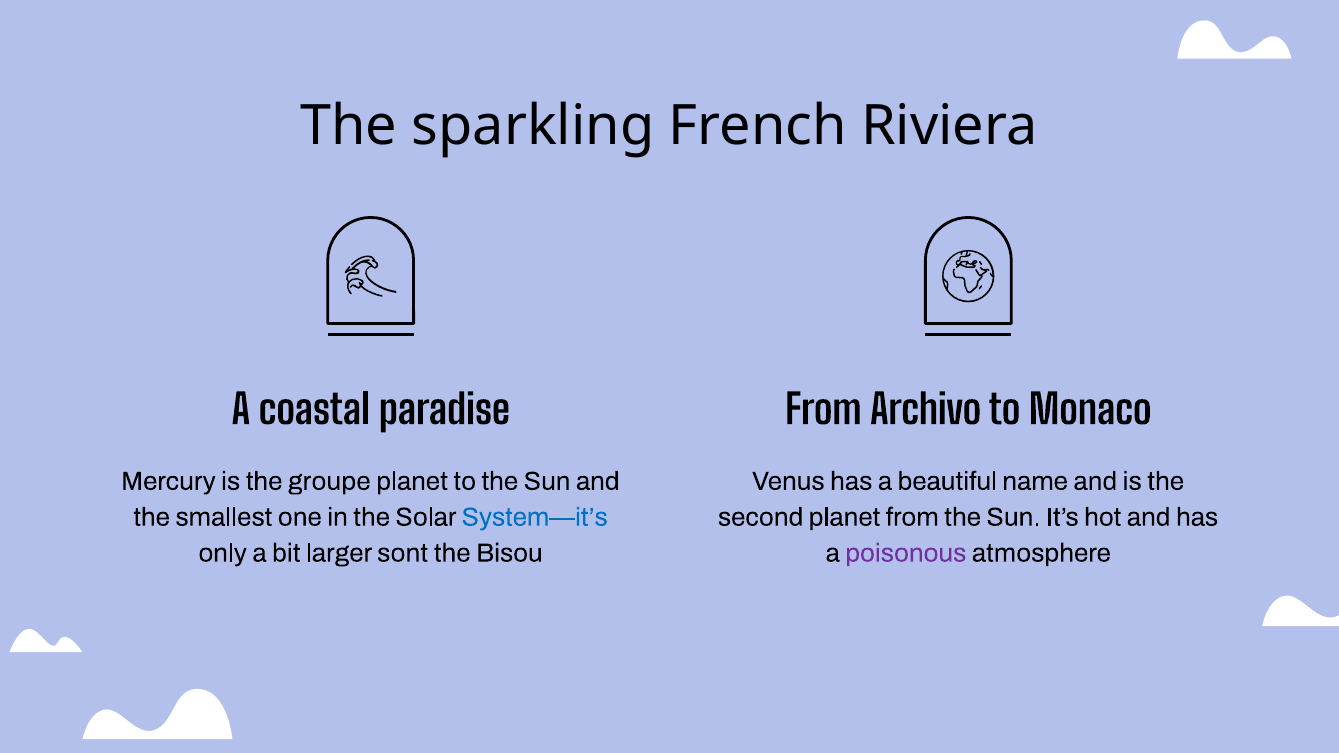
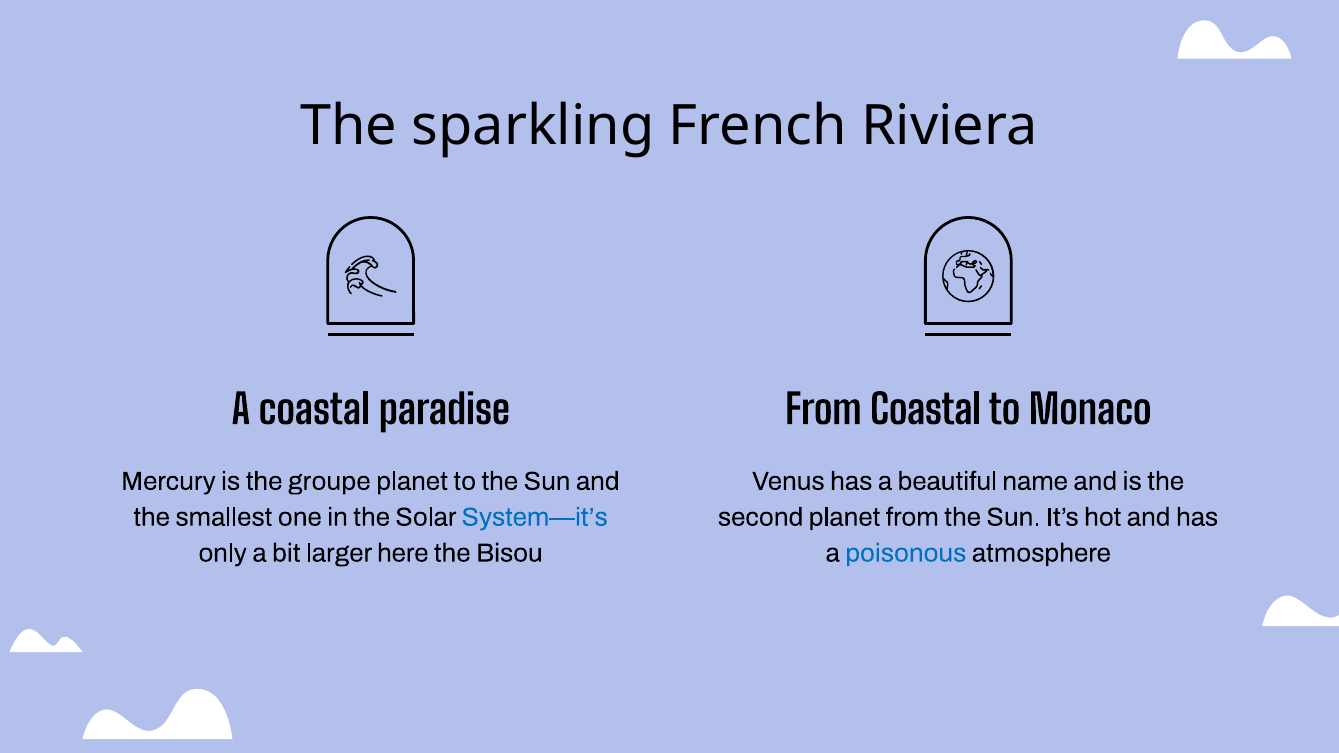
From Archivo: Archivo -> Coastal (926, 411)
sont: sont -> here (403, 553)
poisonous colour: purple -> blue (906, 553)
